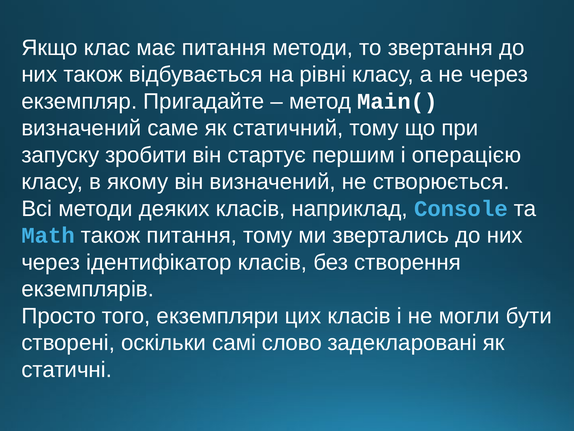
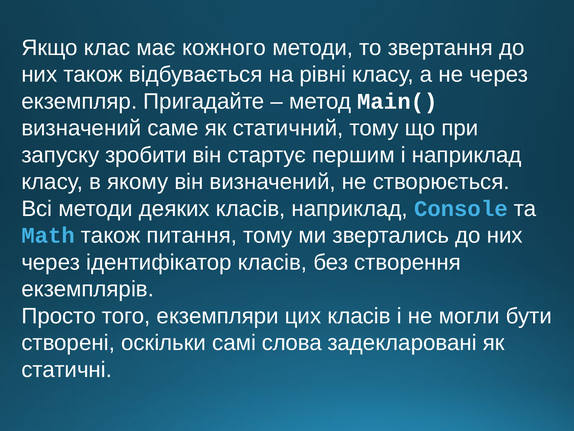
має питання: питання -> кожного (224, 48)
і операцією: операцією -> наприклад (467, 155)
слово: слово -> слова (292, 342)
